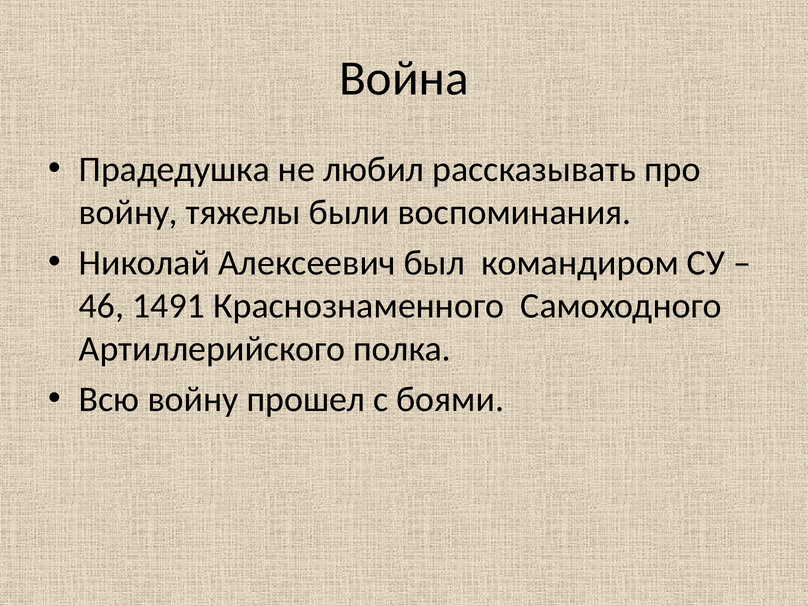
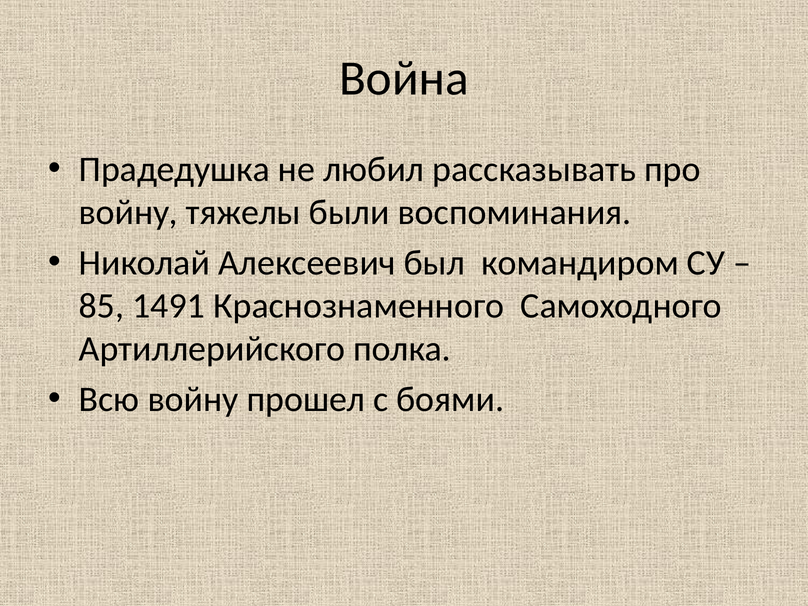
46: 46 -> 85 (101, 306)
